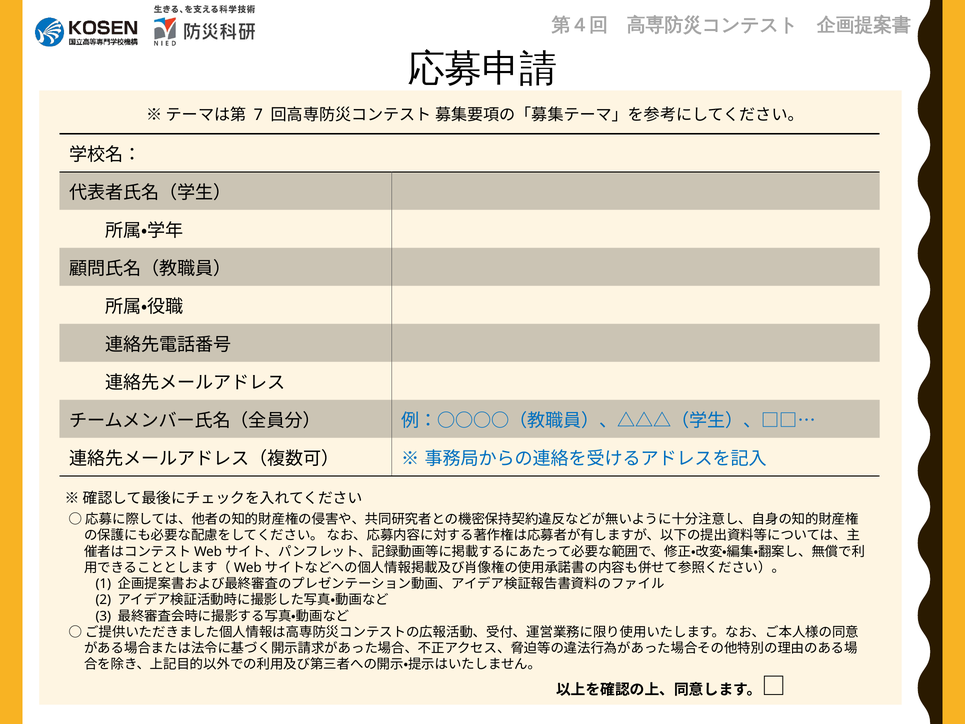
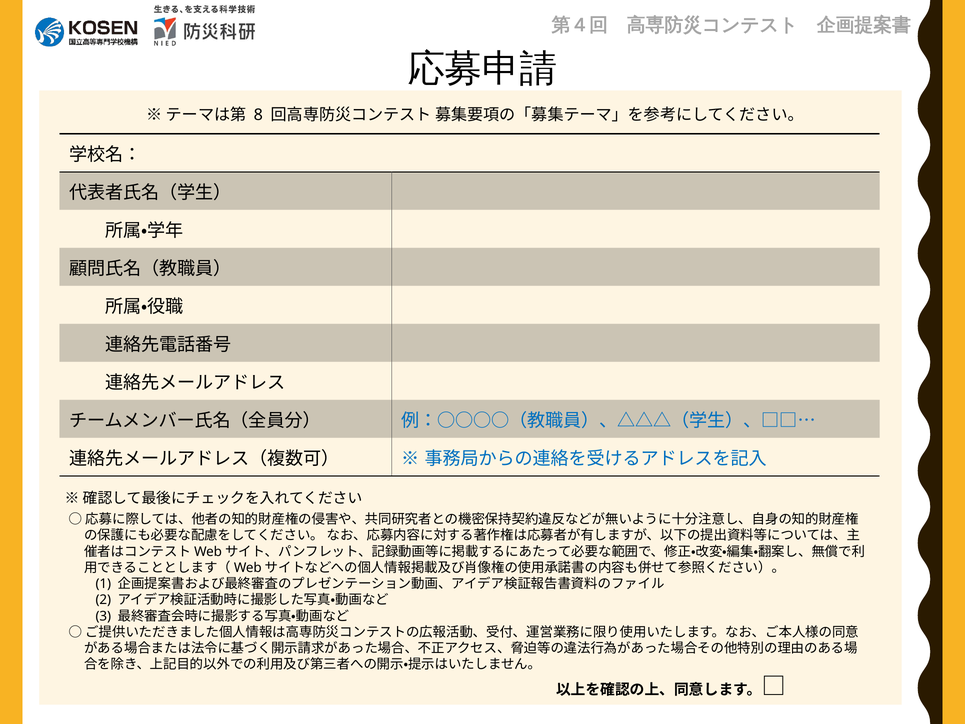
7: 7 -> 8 (258, 115)
